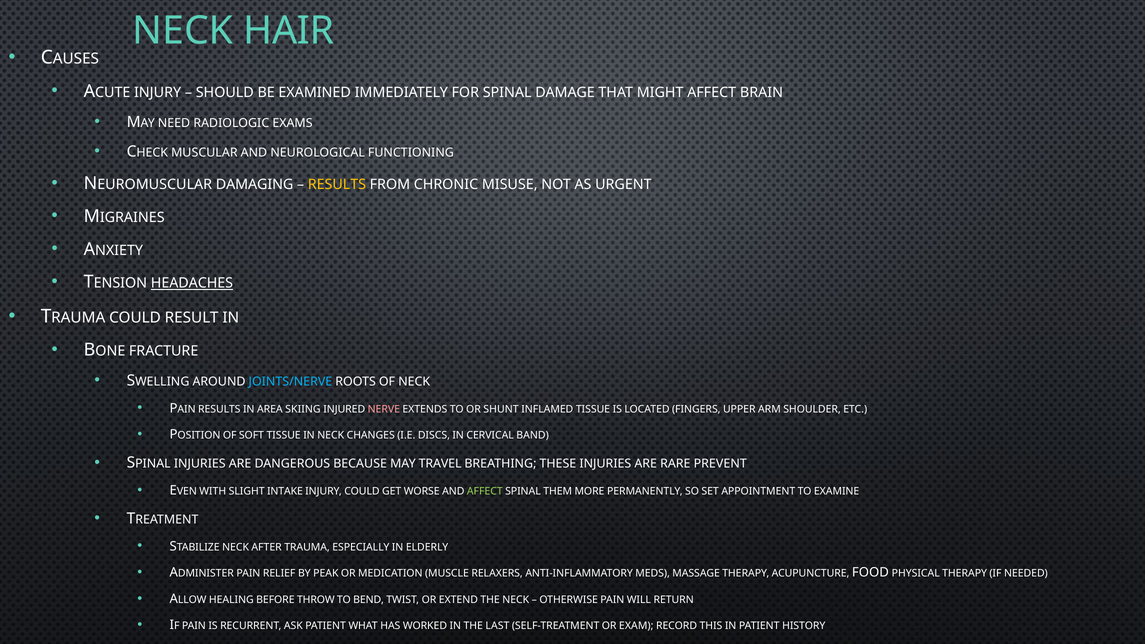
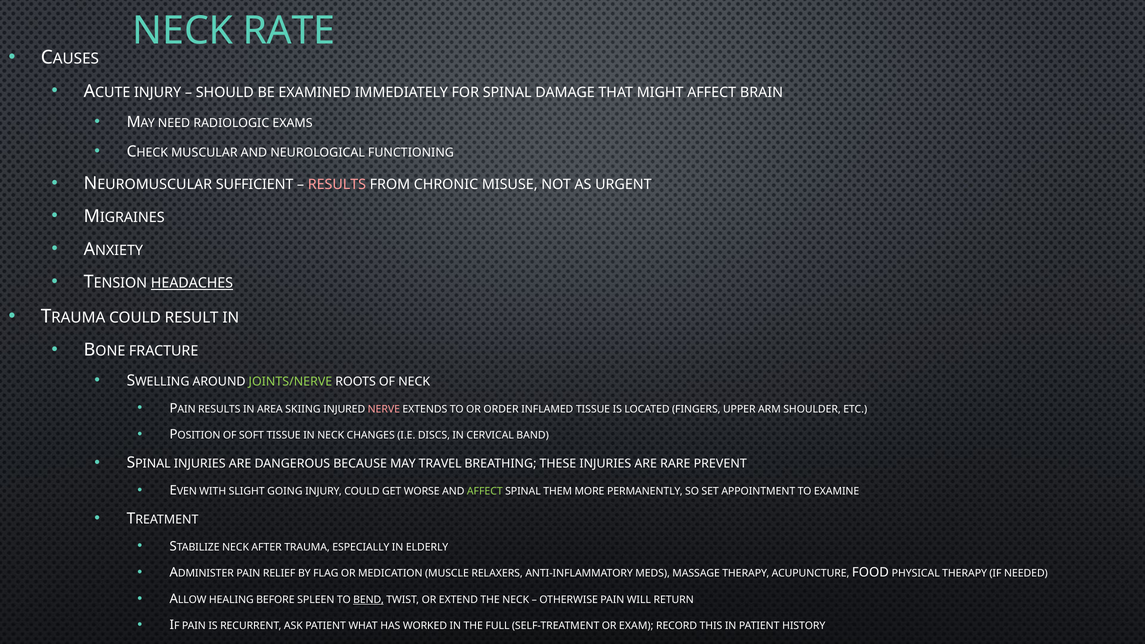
HAIR: HAIR -> RATE (289, 31)
DAMAGING: DAMAGING -> SUFFICIENT (255, 184)
RESULTS colour: yellow -> pink (337, 184)
JOINTS/NERVE colour: light blue -> light green (290, 382)
SHUNT: SHUNT -> ORDER (501, 409)
INTAKE: INTAKE -> GOING (285, 491)
PEAK: PEAK -> FLAG (326, 573)
THROW: THROW -> SPLEEN (316, 600)
BEND underline: none -> present (369, 600)
LAST: LAST -> FULL (498, 626)
